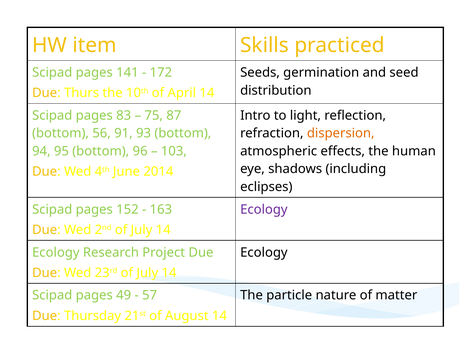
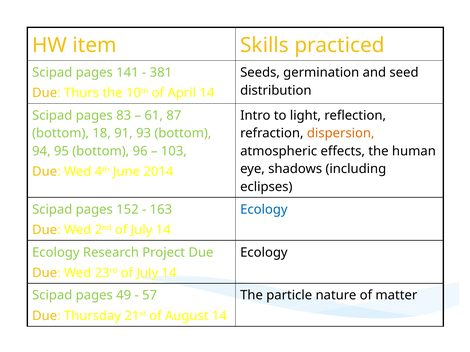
172: 172 -> 381 (161, 73)
75: 75 -> 61 (154, 116)
56: 56 -> 18 (102, 134)
Ecology colour: purple -> blue (264, 210)
